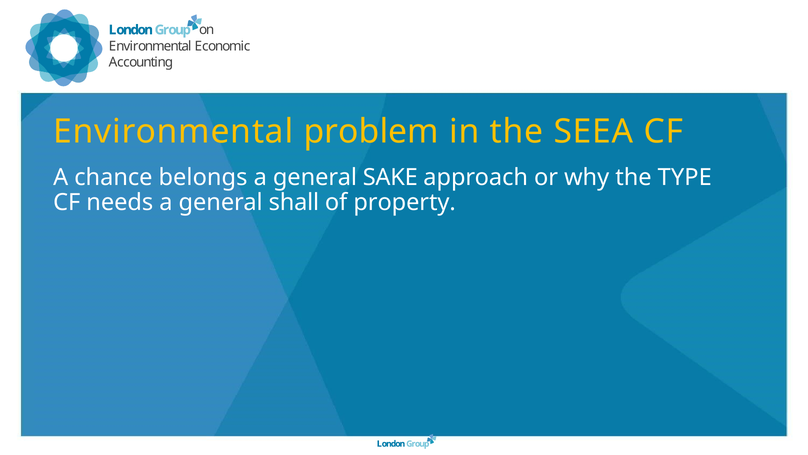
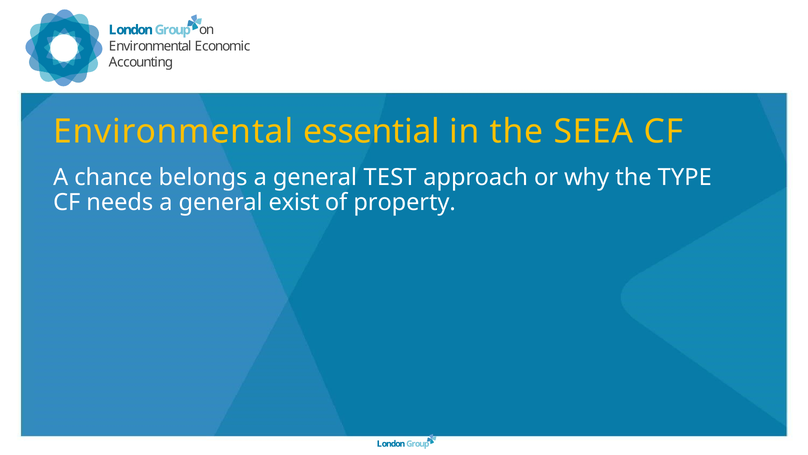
problem: problem -> essential (371, 132)
SAKE: SAKE -> TEST (390, 177)
shall: shall -> exist (294, 202)
